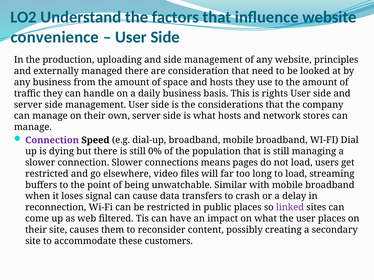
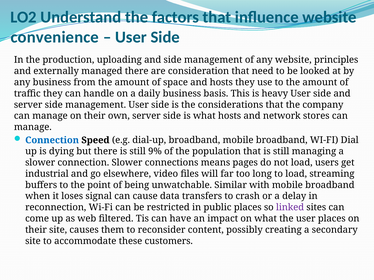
rights: rights -> heavy (275, 94)
Connection colour: purple -> blue (52, 140)
0%: 0% -> 9% (155, 152)
restricted: restricted -> industrial (47, 174)
